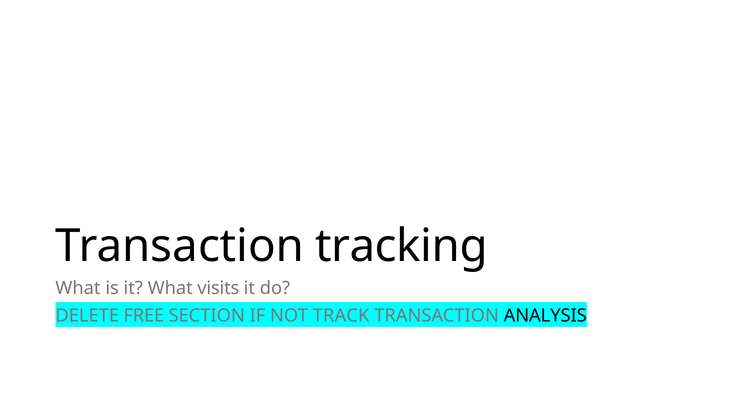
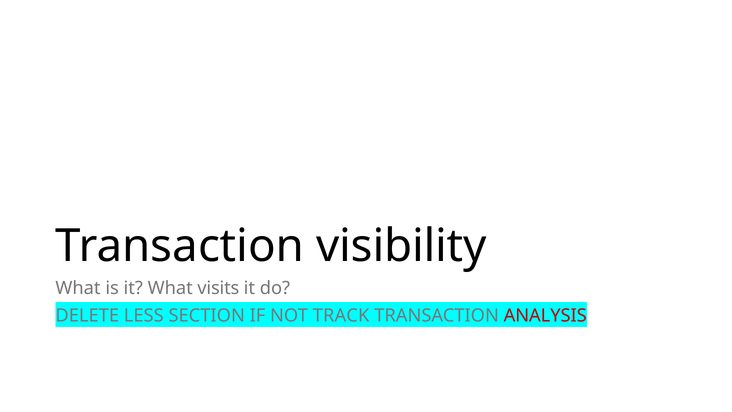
tracking: tracking -> visibility (401, 246)
FREE: FREE -> LESS (144, 315)
ANALYSIS colour: black -> red (545, 315)
